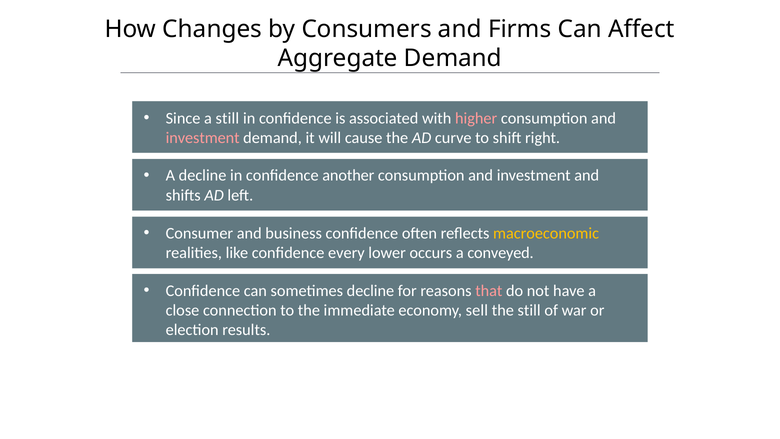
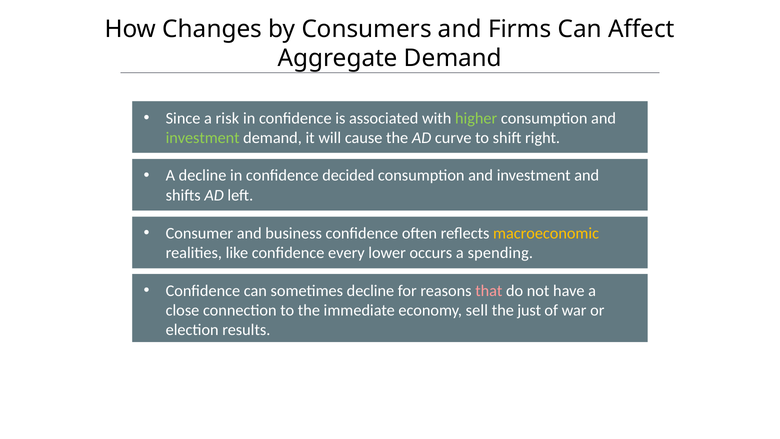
a still: still -> risk (227, 118)
higher colour: pink -> light green (476, 118)
investment colour: pink -> light green (203, 138)
another: another -> decided (348, 176)
conveyed: conveyed -> spending (500, 253)
the still: still -> just (529, 310)
